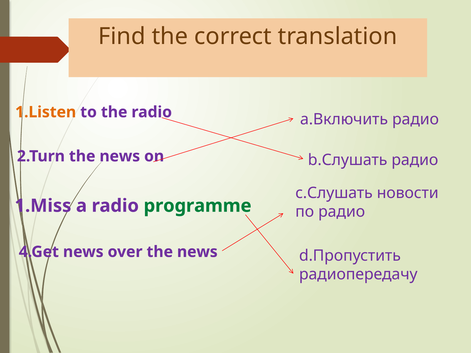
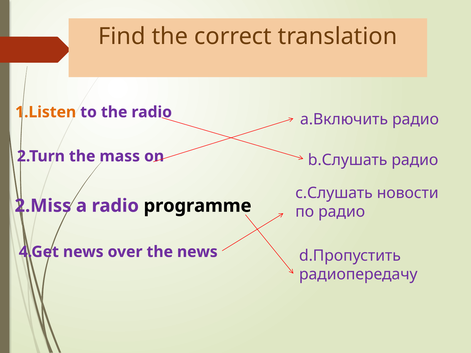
2.Turn the news: news -> mass (120, 156)
1.Miss: 1.Miss -> 2.Miss (43, 206)
programme colour: green -> black (198, 206)
